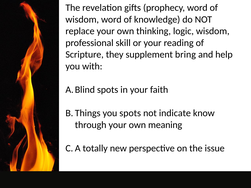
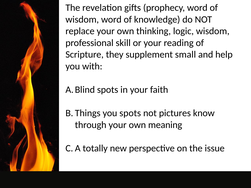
bring: bring -> small (185, 55)
indicate: indicate -> pictures (175, 113)
